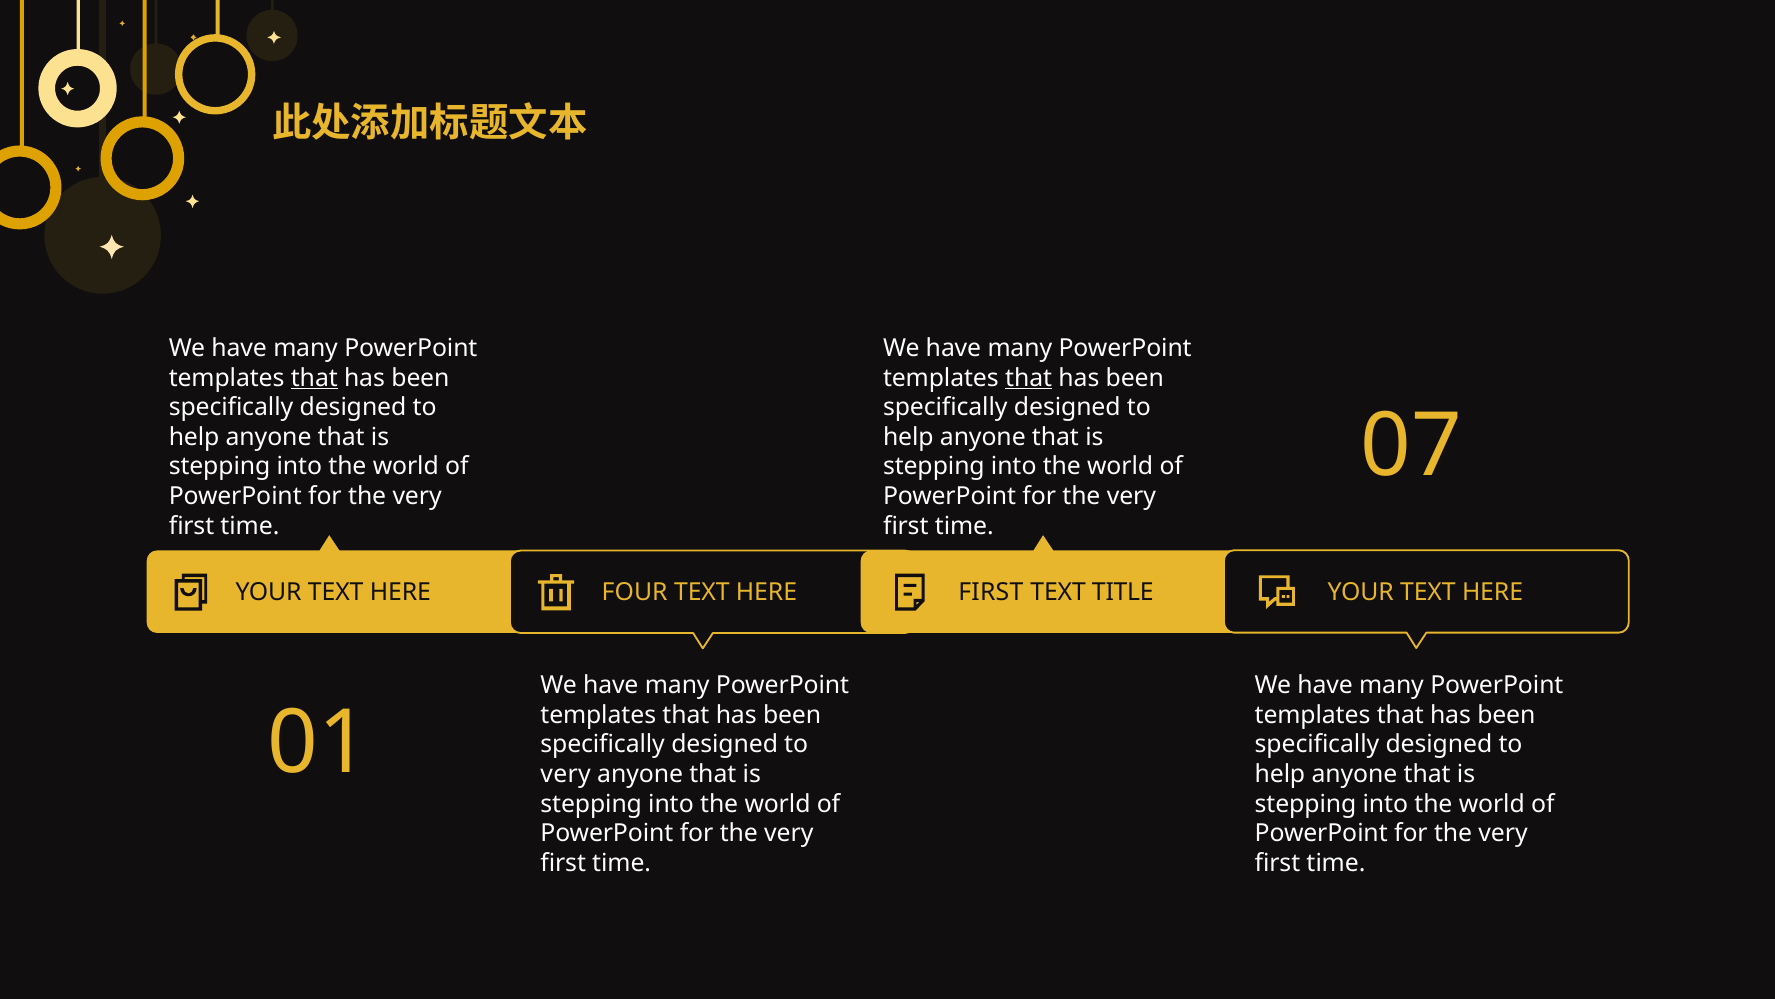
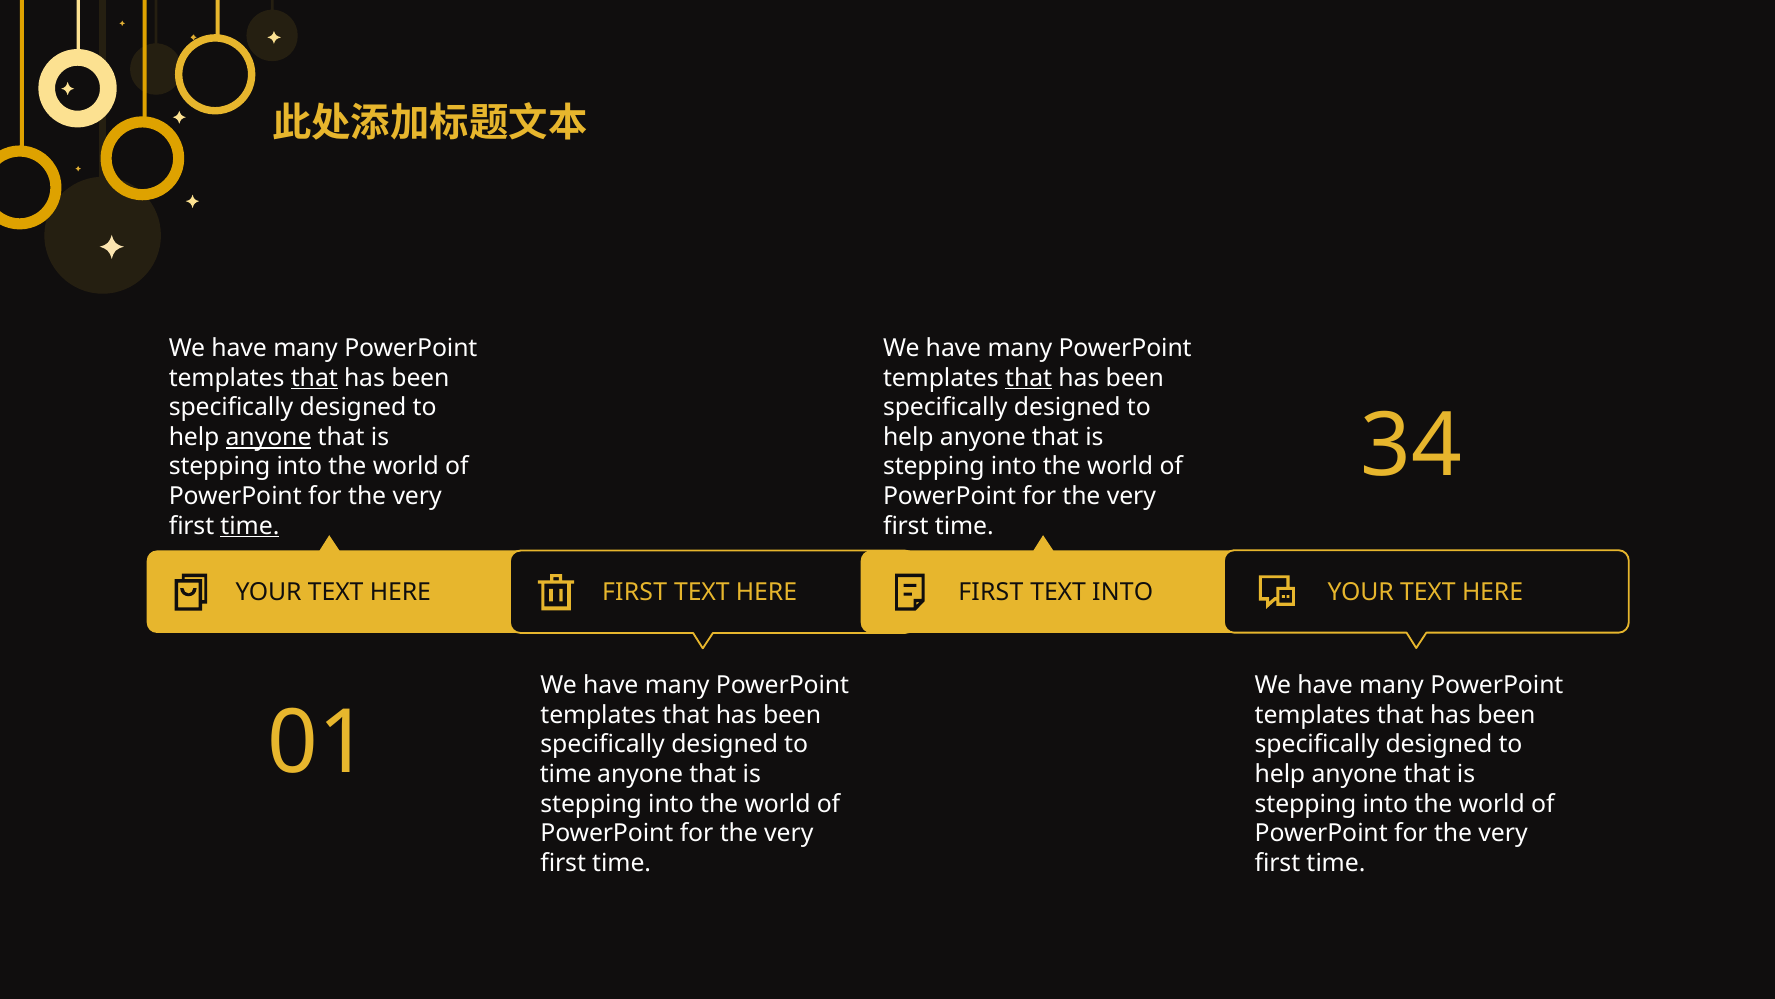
07: 07 -> 34 (1411, 446)
anyone underline: none -> present (269, 437)
time underline: none -> present (250, 526)
YOUR TEXT HERE FOUR: FOUR -> FIRST (635, 592)
TEXT TITLE: TITLE -> INTO (1123, 592)
very: very -> time (566, 774)
